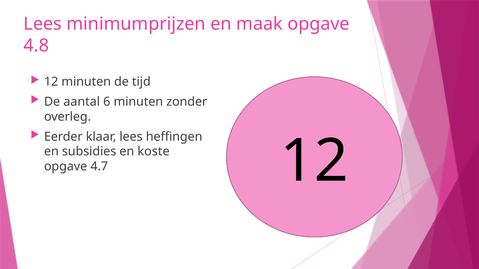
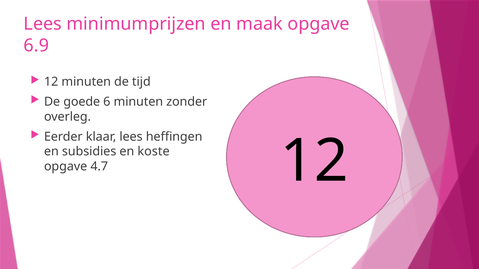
4.8: 4.8 -> 6.9 (36, 46)
aantal: aantal -> goede (82, 102)
